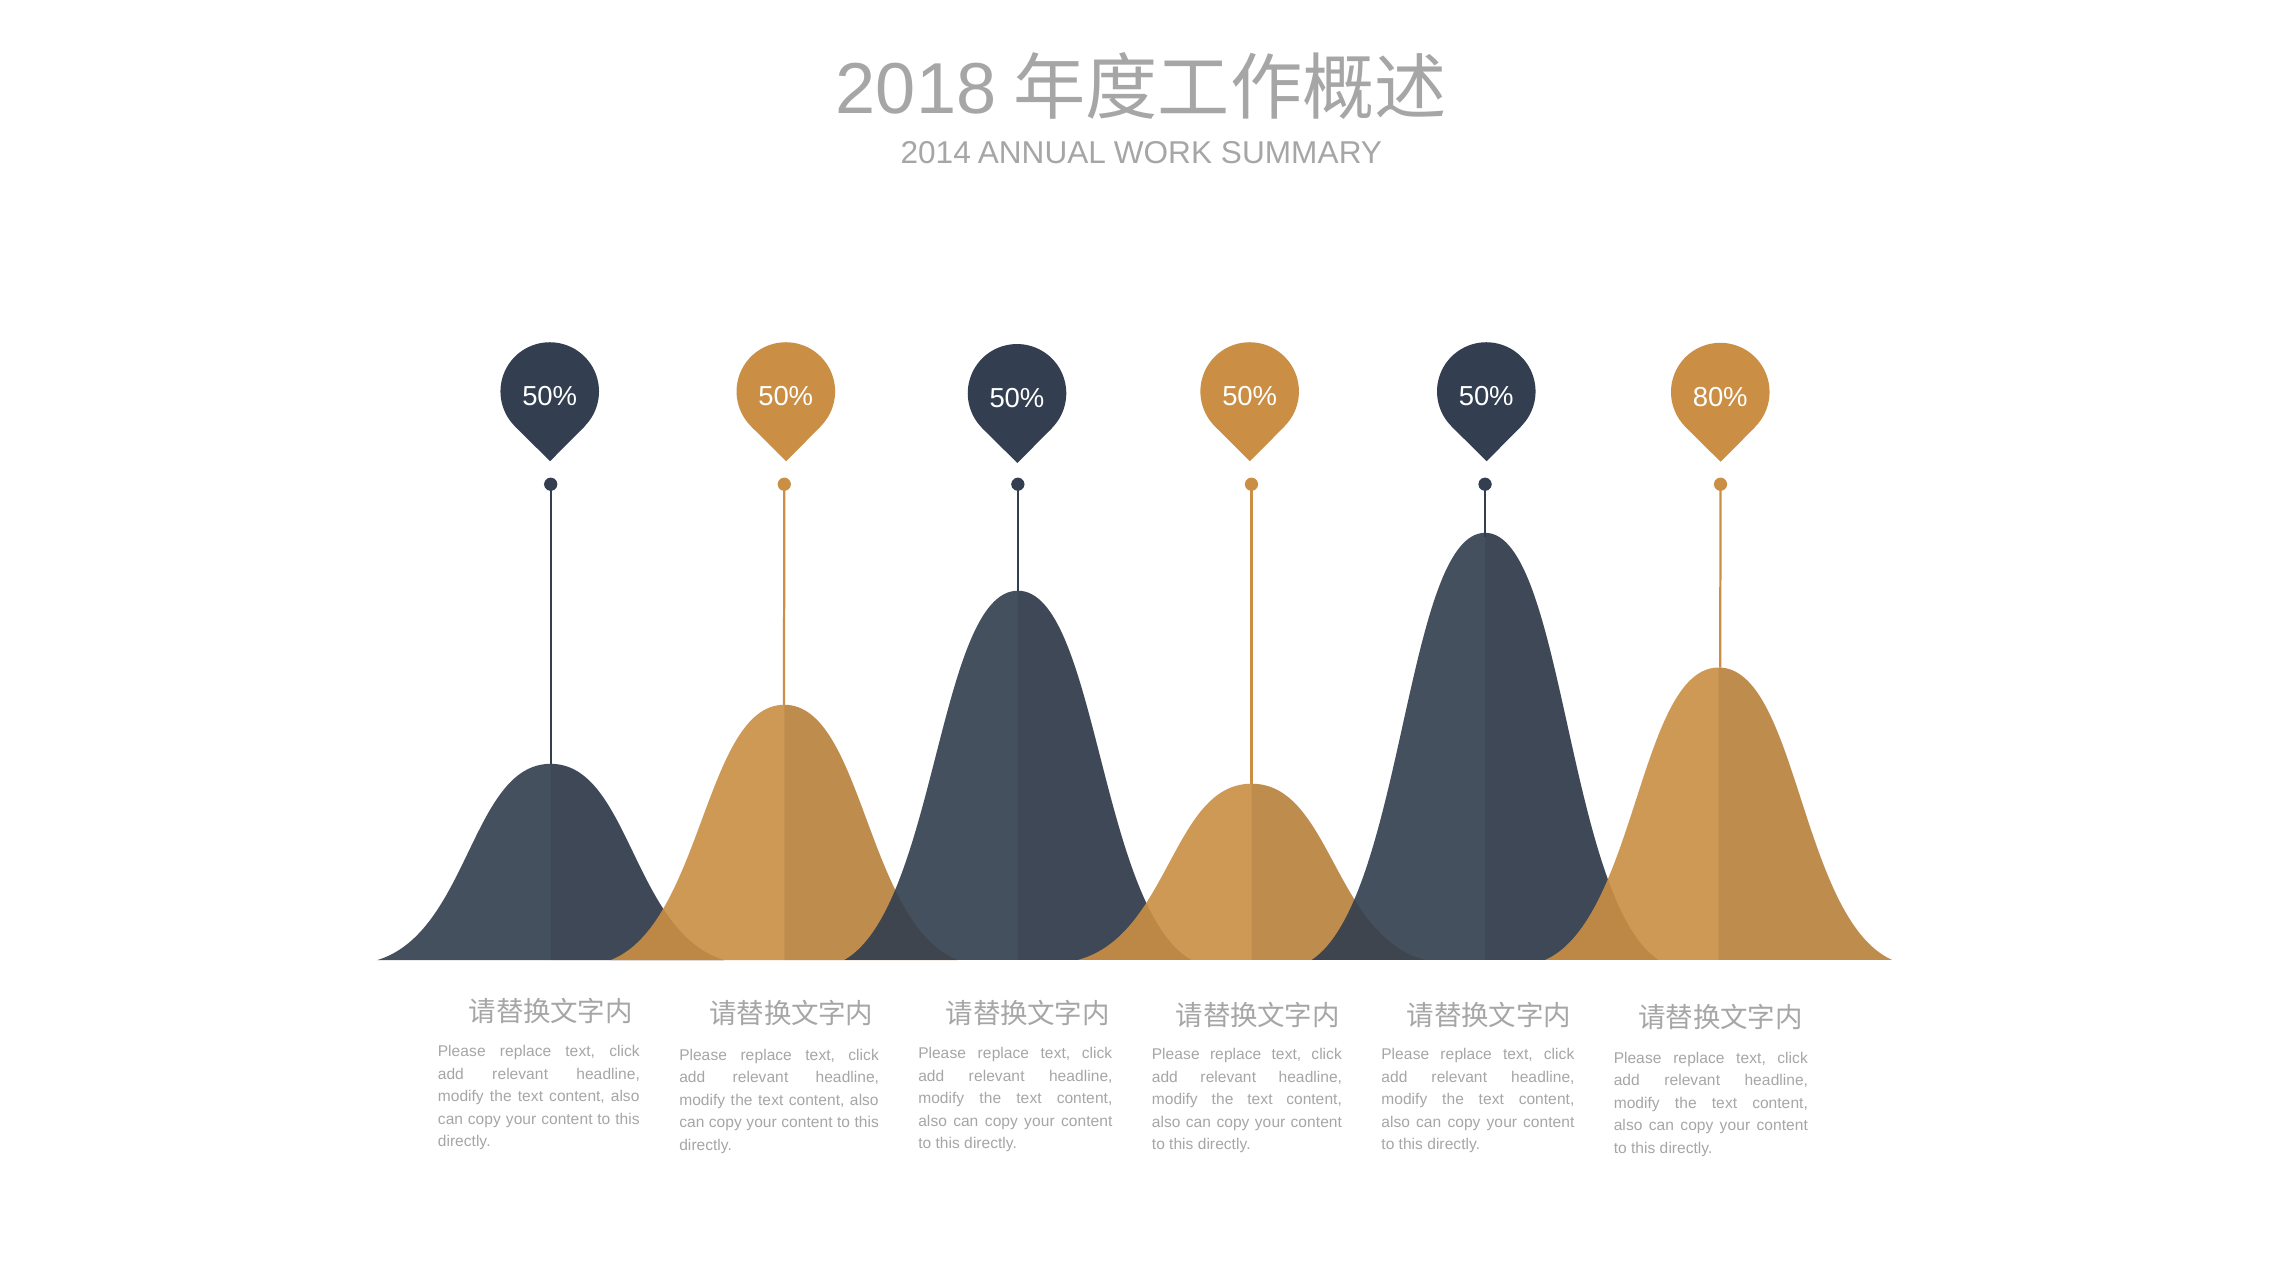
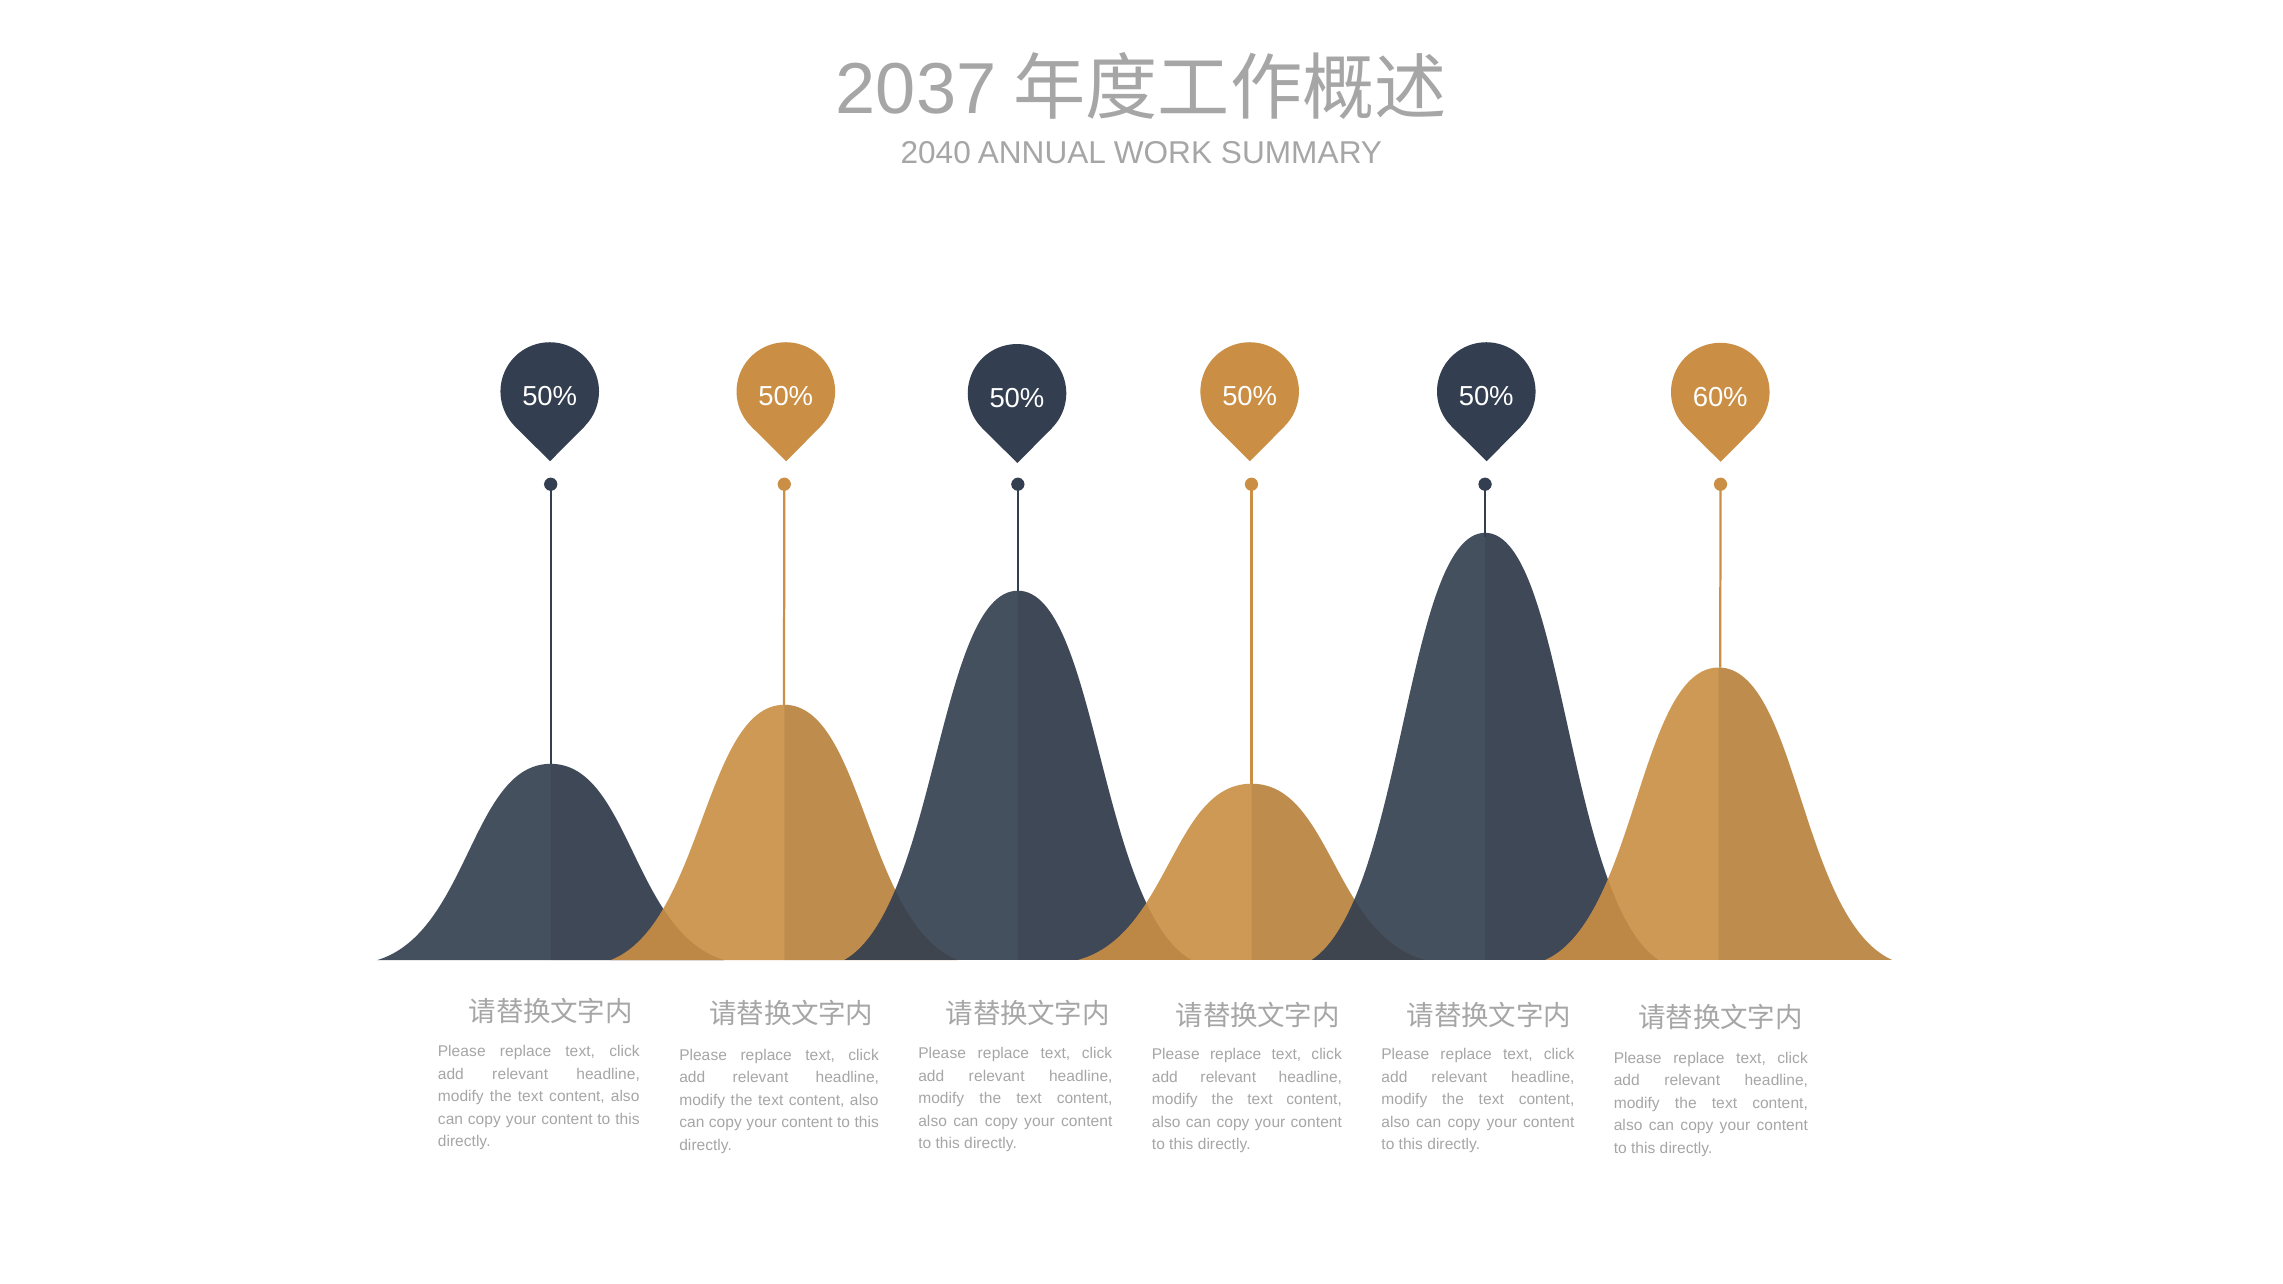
2018: 2018 -> 2037 (916, 90)
2014: 2014 -> 2040 (936, 153)
80%: 80% -> 60% (1720, 397)
